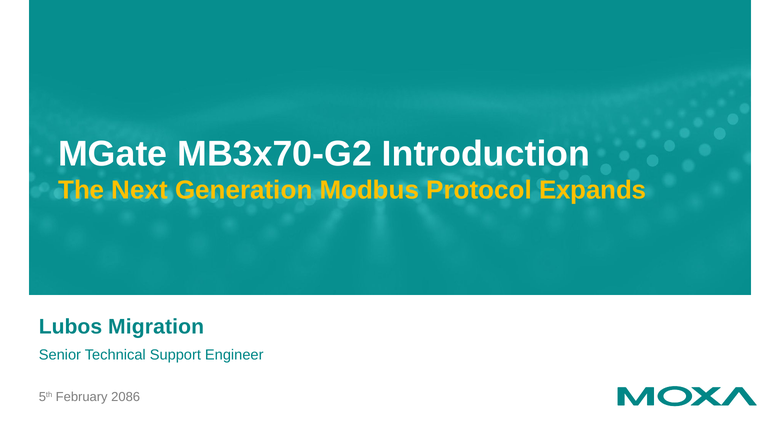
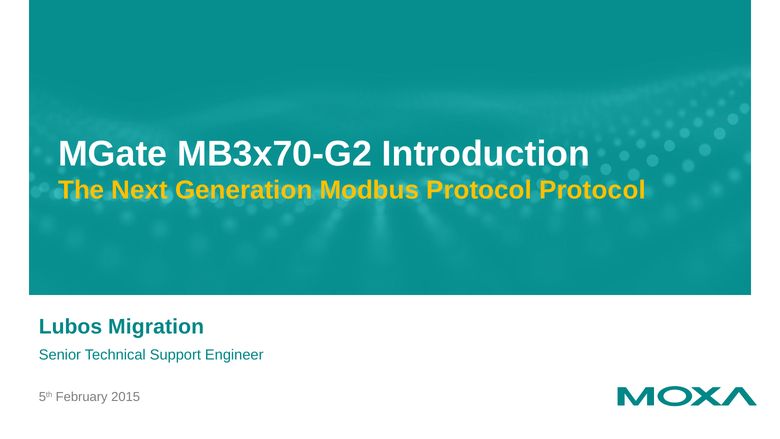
Protocol Expands: Expands -> Protocol (592, 190)
2086: 2086 -> 2015 (126, 397)
